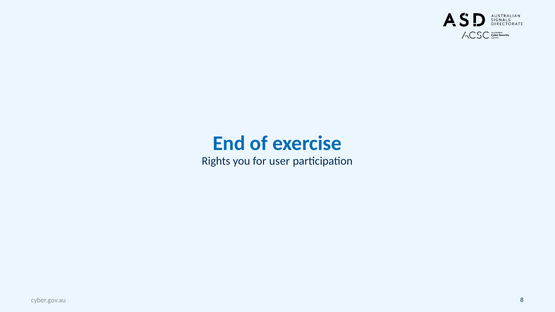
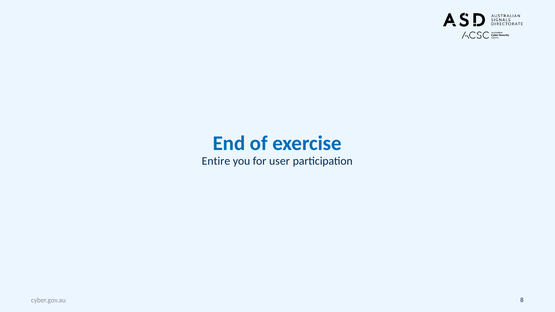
Rights: Rights -> Entire (216, 161)
